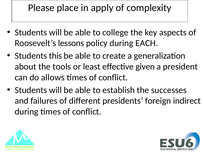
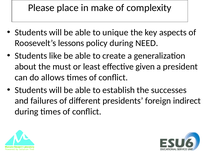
apply: apply -> make (102, 8)
college: college -> unique (115, 32)
EACH: EACH -> NEED (147, 43)
this: this -> like (55, 56)
tools: tools -> must (62, 67)
